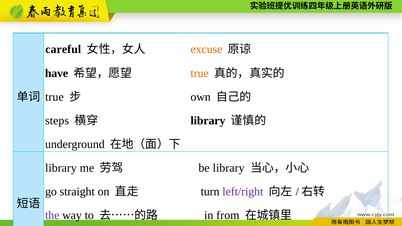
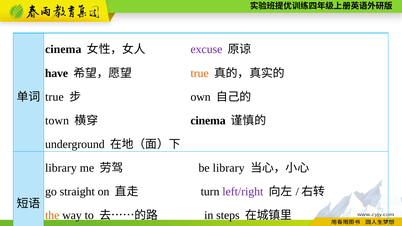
careful: careful -> cinema (63, 49)
excuse colour: orange -> purple (206, 49)
steps: steps -> town (57, 121)
library: library -> cinema (208, 121)
the colour: purple -> orange (52, 215)
from: from -> steps (228, 215)
